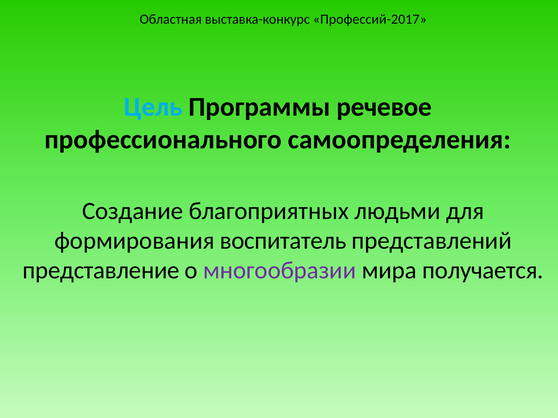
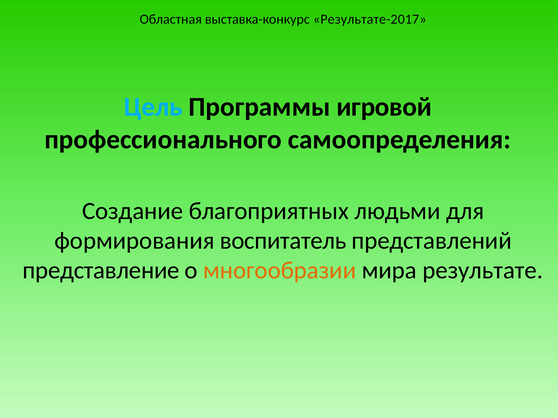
Профессий-2017: Профессий-2017 -> Результате-2017 (370, 19)
речевое: речевое -> игровой (384, 107)
многообразии colour: purple -> orange (280, 271)
получается: получается -> результате (483, 271)
